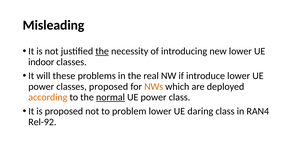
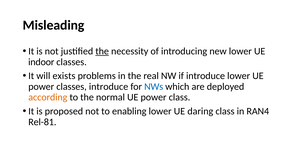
these: these -> exists (64, 76)
classes proposed: proposed -> introduce (109, 86)
NWs colour: orange -> blue (154, 86)
normal underline: present -> none (110, 97)
problem: problem -> enabling (129, 111)
Rel-92: Rel-92 -> Rel-81 (42, 122)
